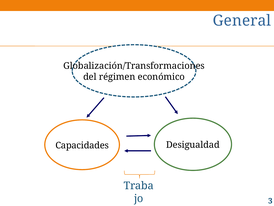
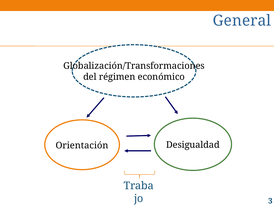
Capacidades: Capacidades -> Orientación (82, 145)
